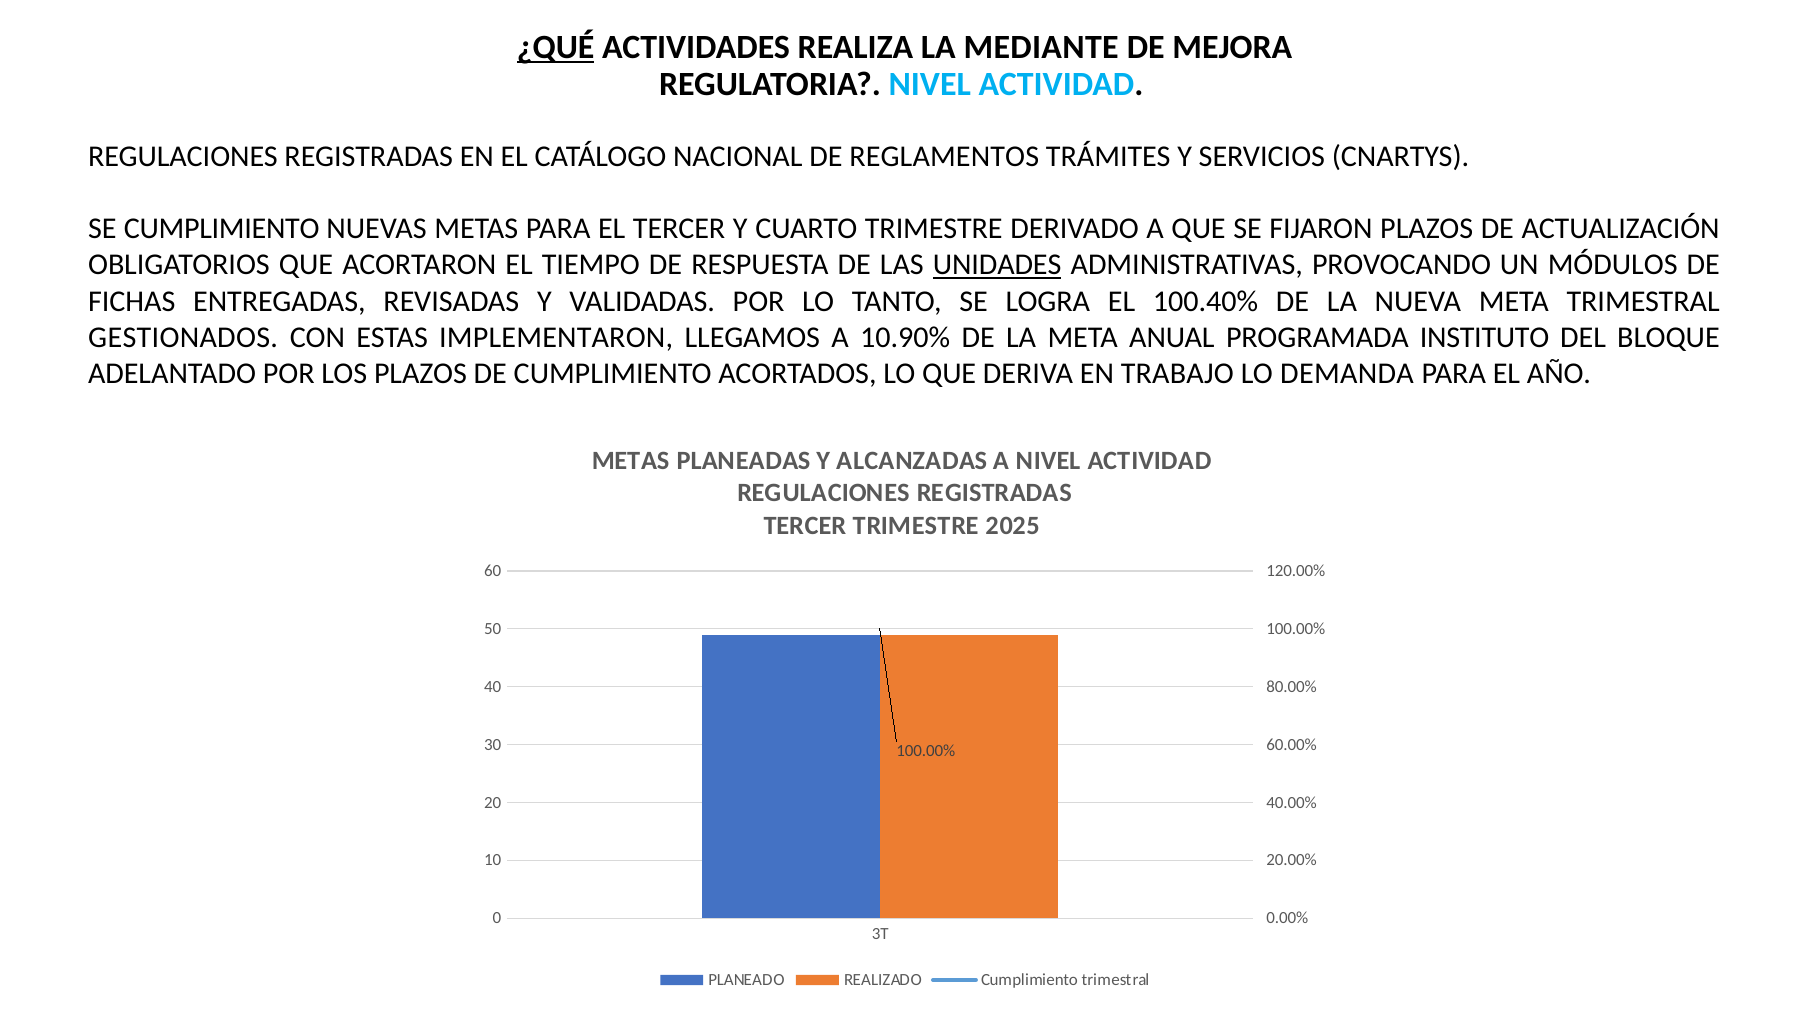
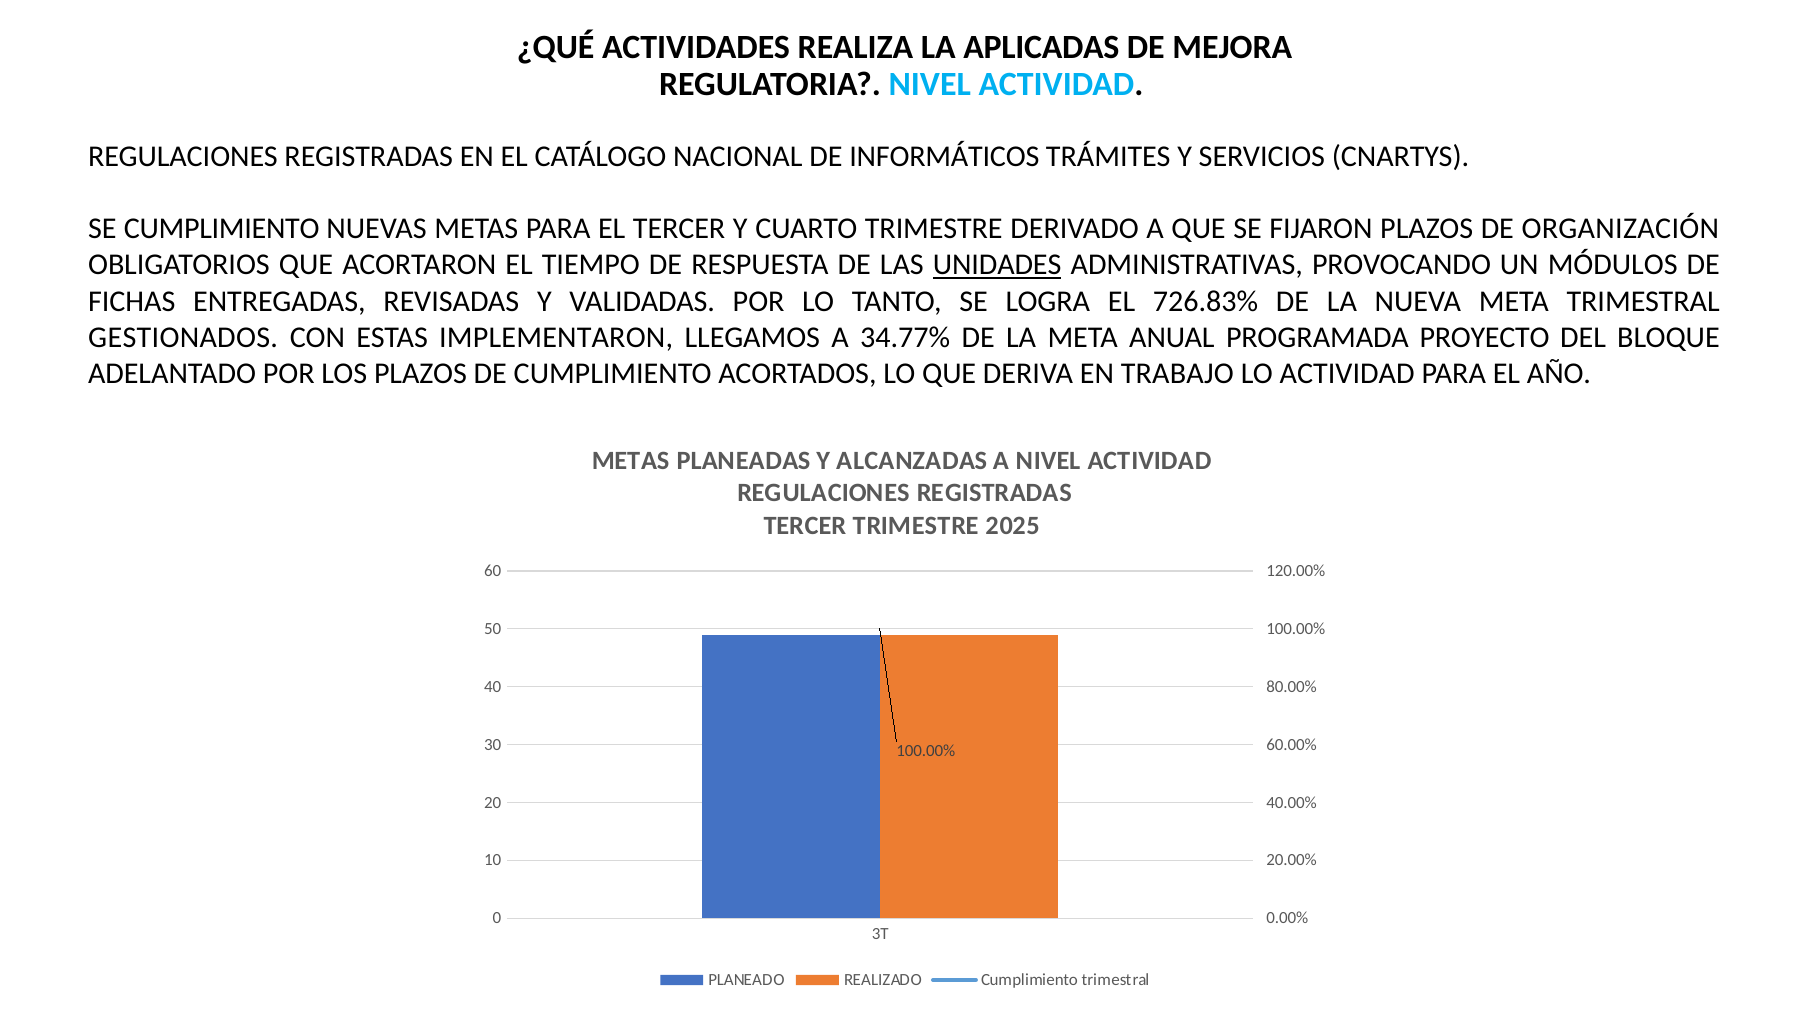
¿QUÉ underline: present -> none (556, 47)
MEDIANTE: MEDIANTE -> APLICADAS (1041, 47)
REGLAMENTOS: REGLAMENTOS -> INFORMÁTICOS (944, 156)
ACTUALIZACIÓN: ACTUALIZACIÓN -> ORGANIZACIÓN (1620, 229)
100.40%: 100.40% -> 726.83% (1206, 301)
10.90%: 10.90% -> 34.77% (905, 337)
INSTITUTO: INSTITUTO -> PROYECTO (1485, 337)
LO DEMANDA: DEMANDA -> ACTIVIDAD (1347, 373)
